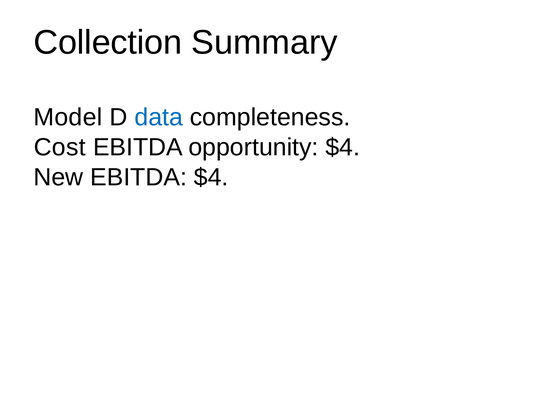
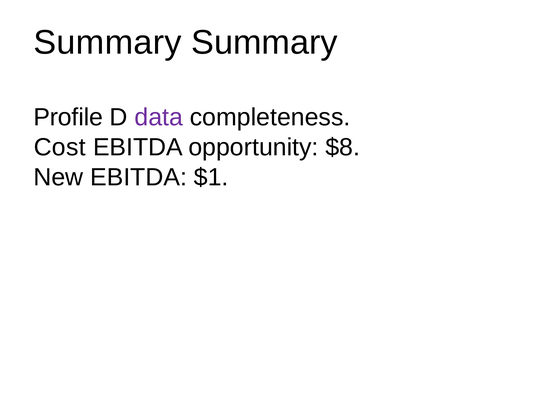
Collection: Collection -> Summary (108, 43)
Model: Model -> Profile (68, 117)
data colour: blue -> purple (159, 117)
opportunity $4: $4 -> $8 (343, 147)
EBITDA $4: $4 -> $1 (211, 177)
